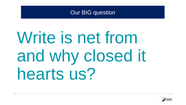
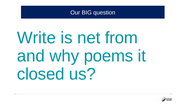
closed: closed -> poems (108, 56)
hearts: hearts -> closed (41, 74)
